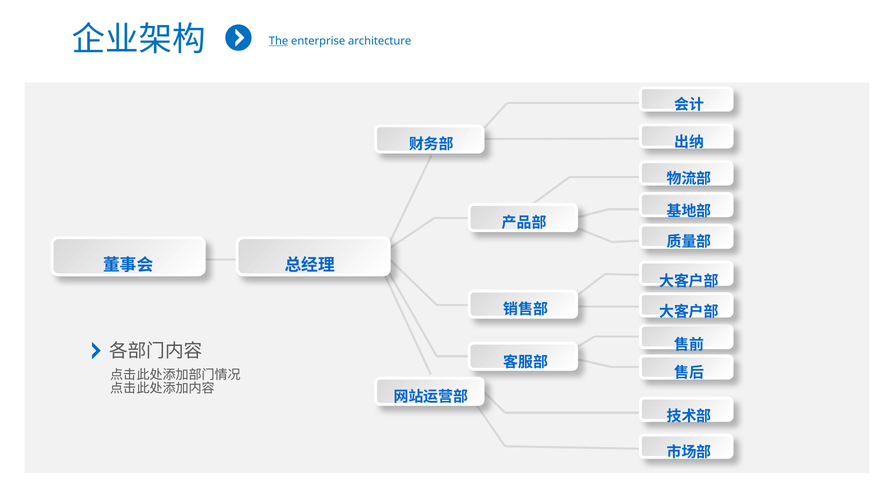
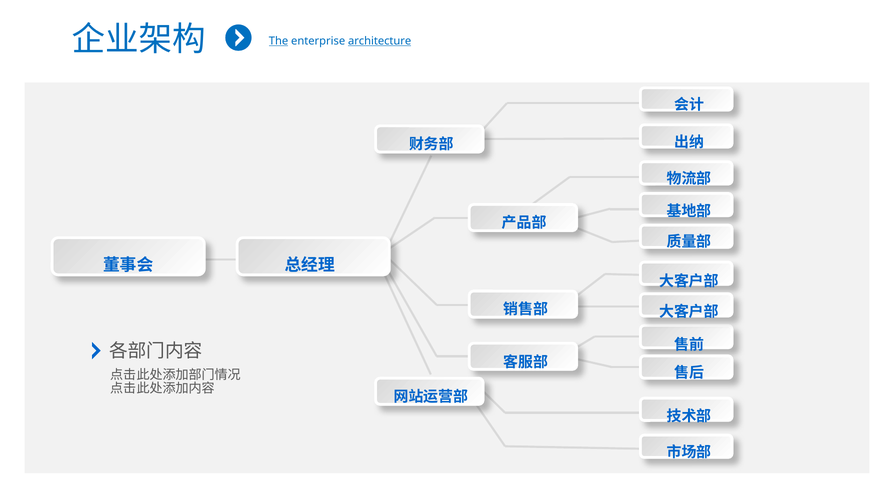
architecture underline: none -> present (380, 41)
